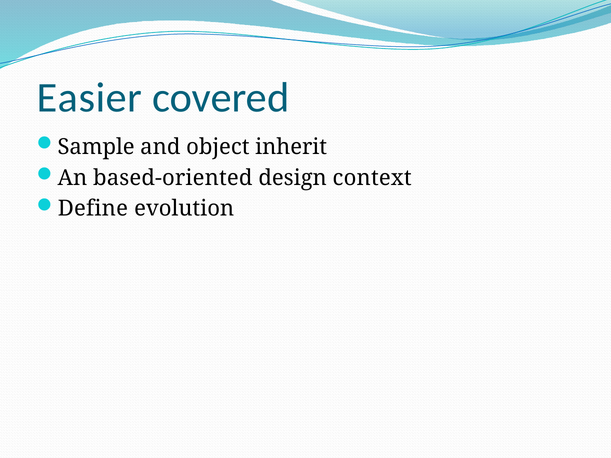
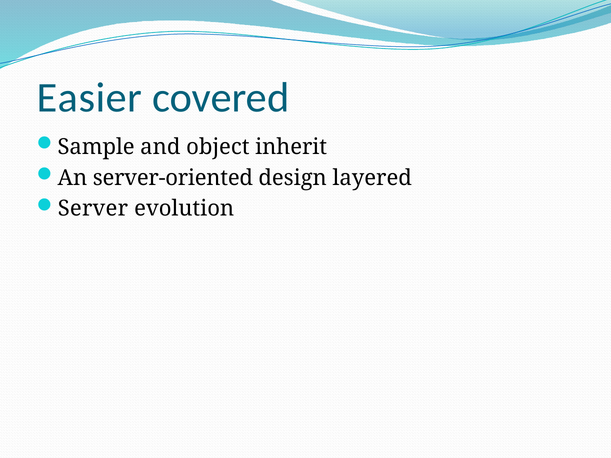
based-oriented: based-oriented -> server-oriented (173, 178)
context: context -> layered (372, 178)
Define: Define -> Server (93, 209)
